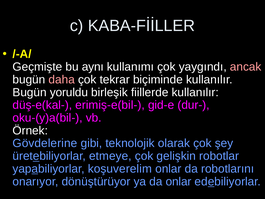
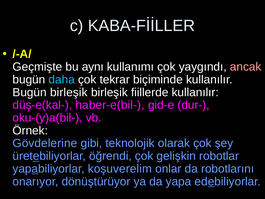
daha colour: pink -> light blue (62, 79)
Bugün yoruldu: yoruldu -> birleşik (69, 92)
erimiş-e(bil-: erimiş-e(bil- -> haber-e(bil- (110, 105)
etmeye: etmeye -> öğrendi (110, 156)
da onlar: onlar -> yapa (179, 181)
